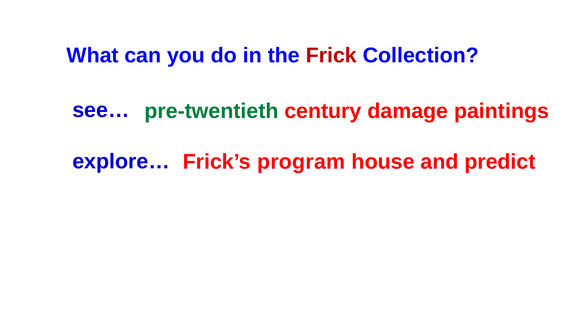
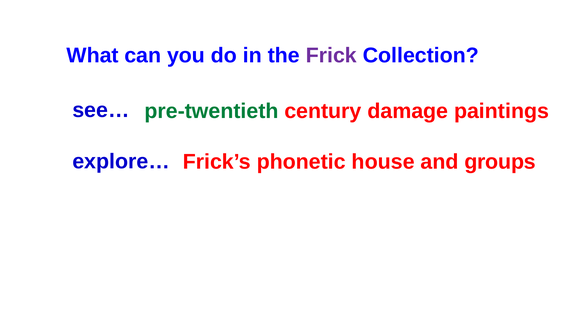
Frick colour: red -> purple (331, 55)
program: program -> phonetic (301, 162)
predict: predict -> groups (500, 162)
